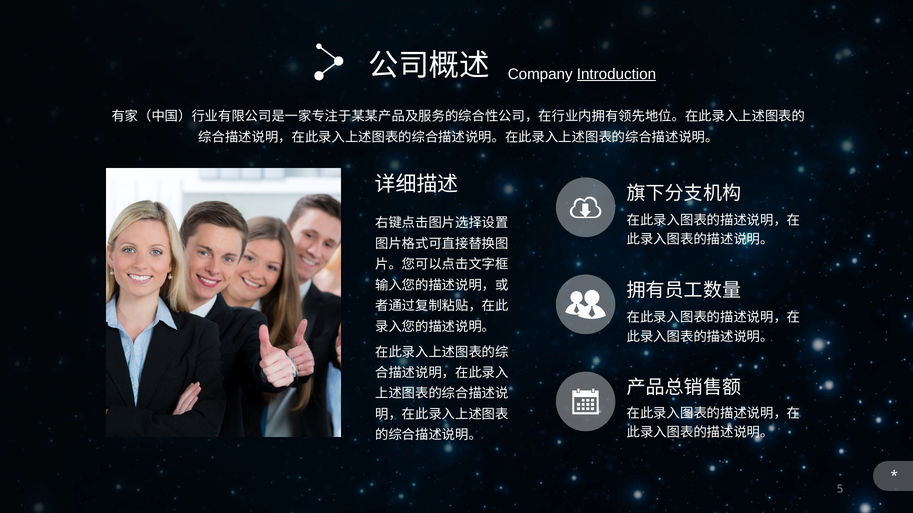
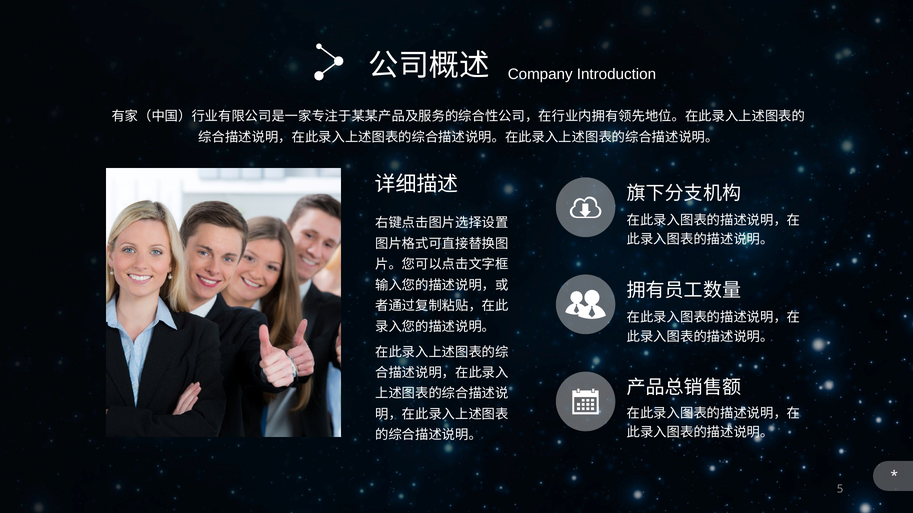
Introduction underline: present -> none (616, 74)
